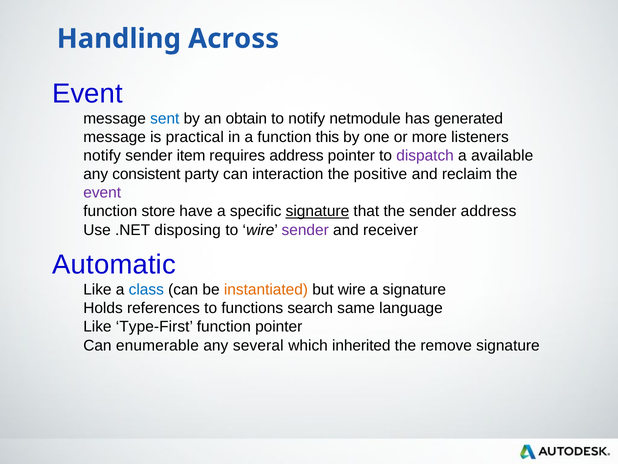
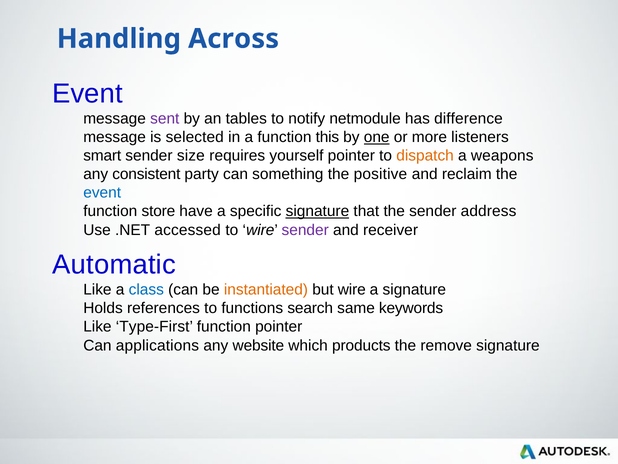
sent colour: blue -> purple (165, 118)
obtain: obtain -> tables (246, 118)
generated: generated -> difference (468, 118)
practical: practical -> selected (195, 137)
one underline: none -> present (377, 137)
notify: notify -> smart (102, 156)
item: item -> size (191, 156)
requires address: address -> yourself (296, 156)
dispatch colour: purple -> orange (425, 156)
available: available -> weapons (502, 156)
interaction: interaction -> something (288, 174)
event colour: purple -> blue (102, 193)
disposing: disposing -> accessed (188, 230)
language: language -> keywords (411, 308)
enumerable: enumerable -> applications (157, 345)
several: several -> website (258, 345)
inherited: inherited -> products (361, 345)
